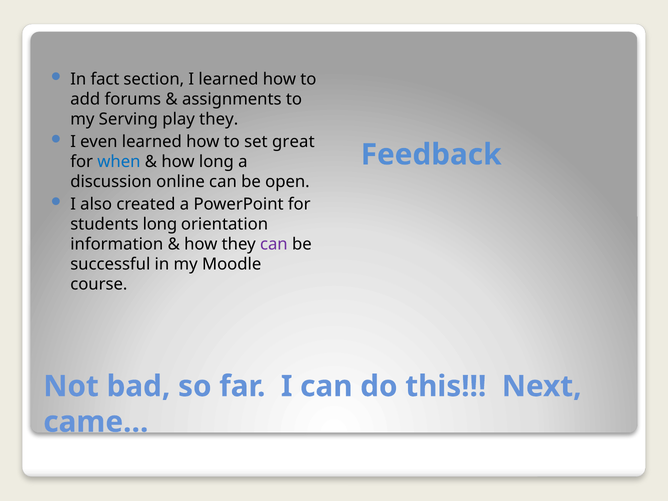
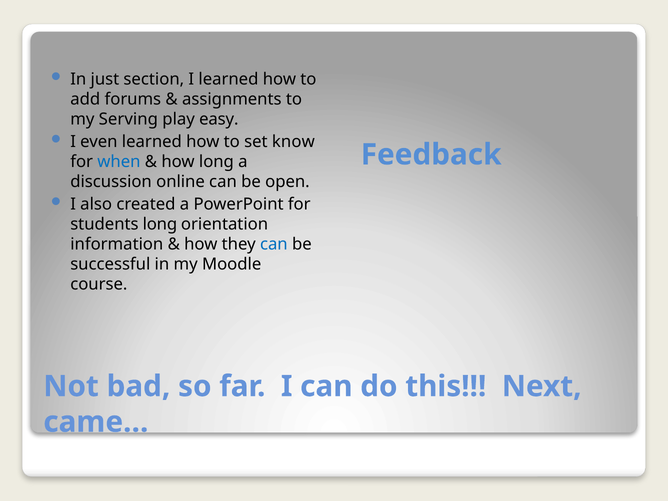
fact: fact -> just (105, 79)
play they: they -> easy (219, 119)
great: great -> know (293, 142)
can colour: purple -> blue (274, 244)
